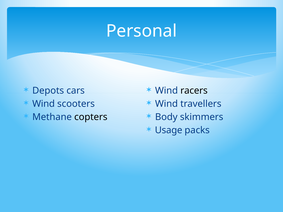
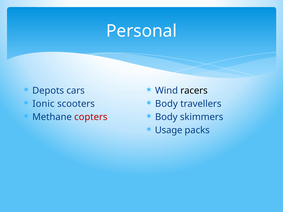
Wind: Wind -> Ionic (43, 104)
Wind: Wind -> Body (166, 104)
copters colour: black -> red (91, 117)
